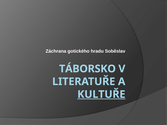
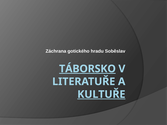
TÁBORSKO underline: none -> present (87, 69)
